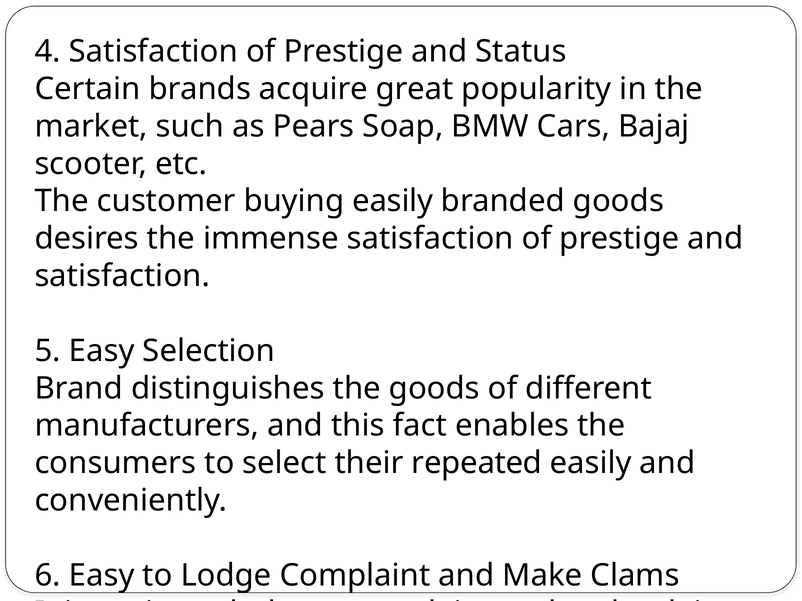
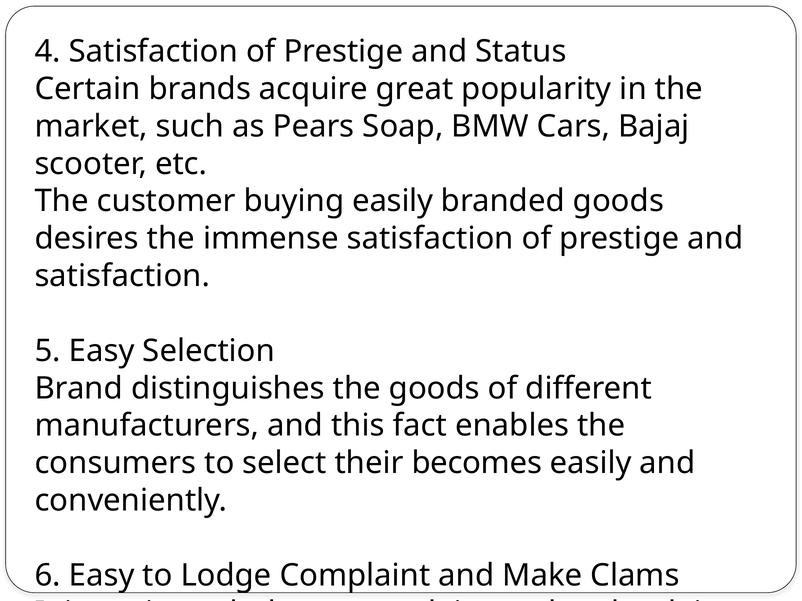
repeated: repeated -> becomes (477, 463)
